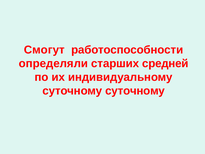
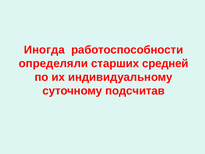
Смогут: Смогут -> Иногда (44, 50)
суточному суточному: суточному -> подсчитав (135, 91)
